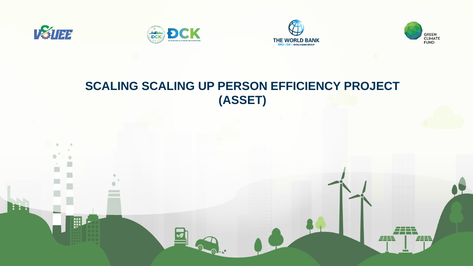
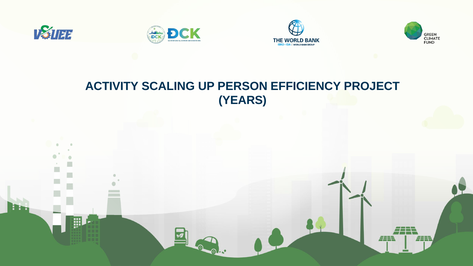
SCALING: SCALING -> ACTIVITY (112, 86)
ASSET: ASSET -> YEARS (243, 100)
